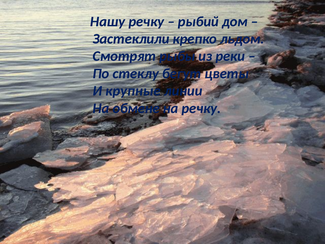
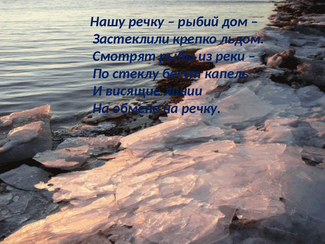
цветы: цветы -> капель (227, 73)
крупные: крупные -> висящие (133, 91)
